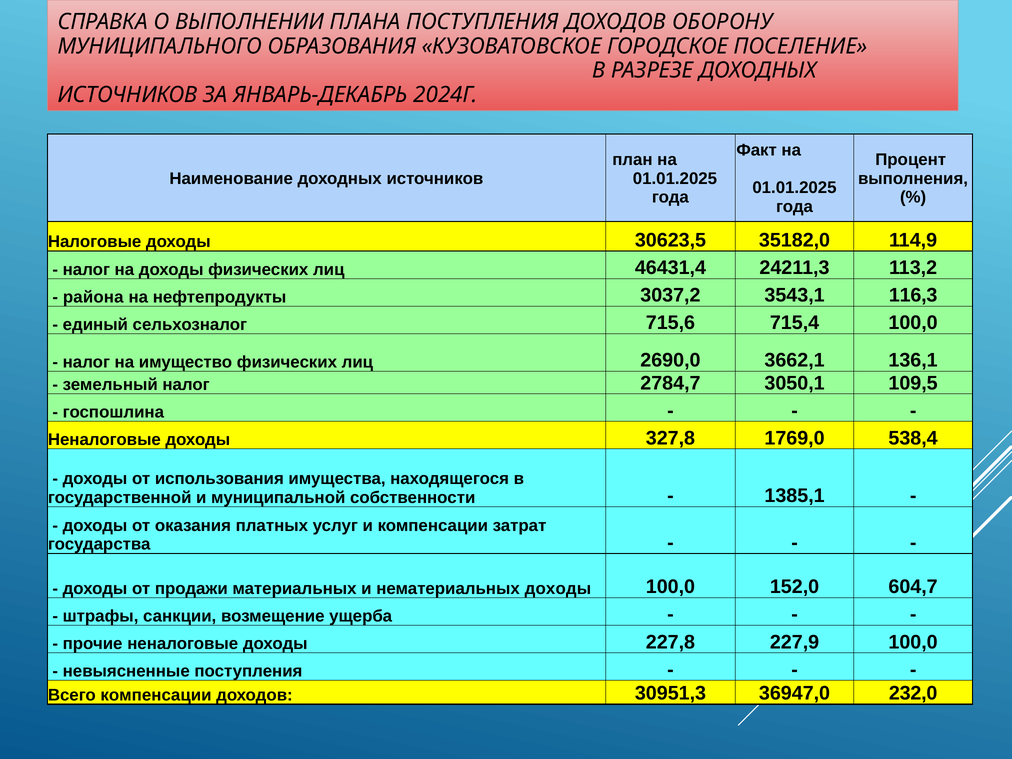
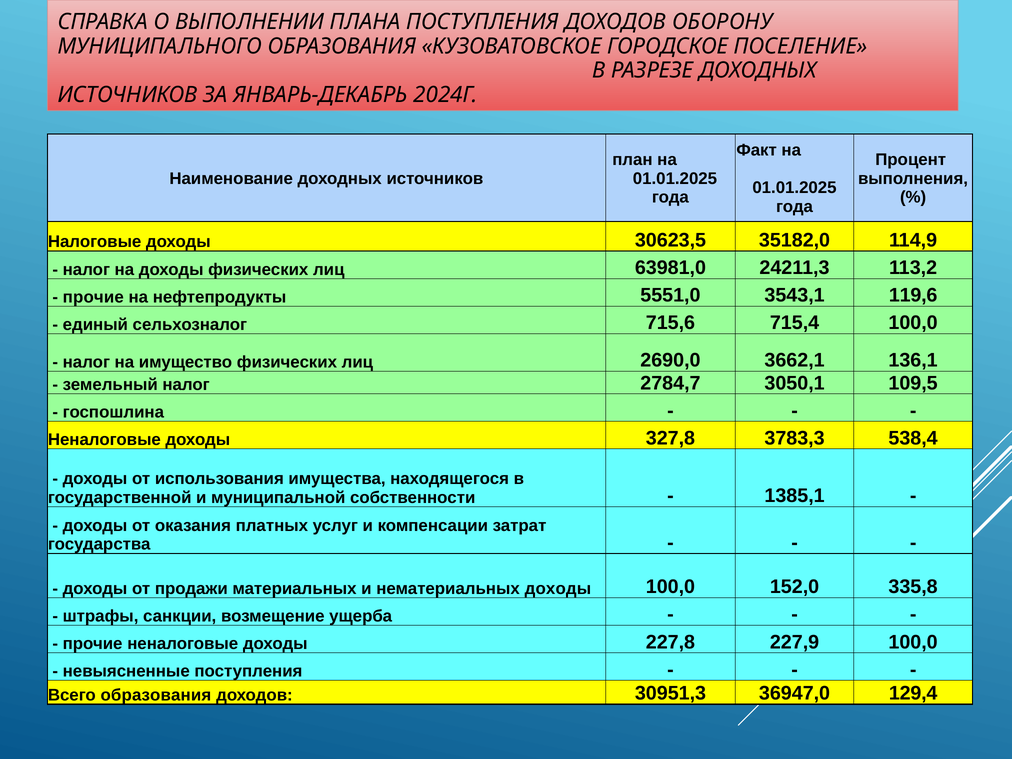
46431,4: 46431,4 -> 63981,0 (670, 268)
района: района -> прочие (93, 297)
3037,2: 3037,2 -> 5551,0 (670, 295)
116,3: 116,3 -> 119,6 (913, 295)
1769,0: 1769,0 -> 3783,3 (795, 438)
604,7: 604,7 -> 335,8 (913, 587)
Всего компенсации: компенсации -> образования (156, 695)
232,0: 232,0 -> 129,4 (913, 693)
